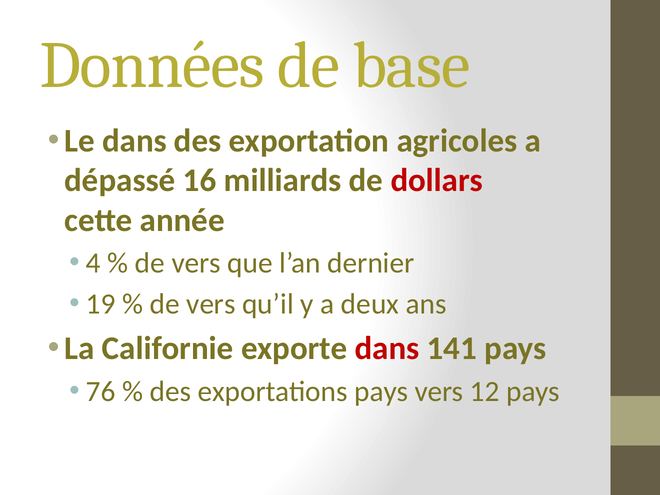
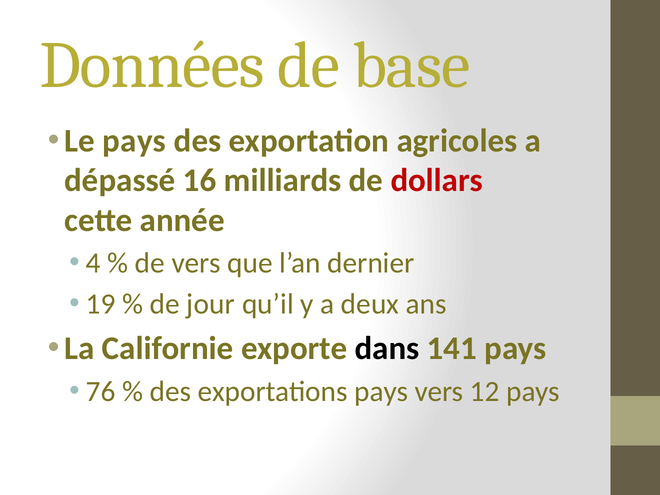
Le dans: dans -> pays (134, 141)
vers: vers -> jour (211, 304)
dans colour: red -> black (387, 349)
